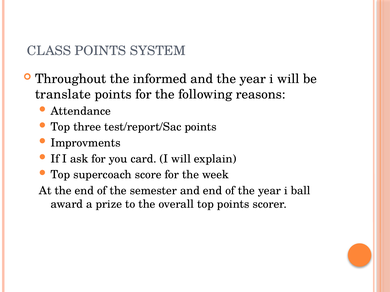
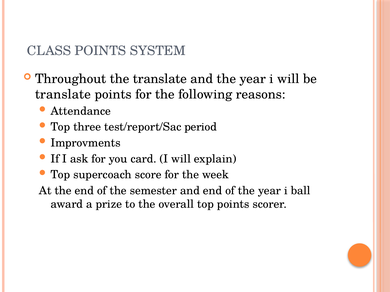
the informed: informed -> translate (160, 79)
test/report/Sac points: points -> period (201, 127)
